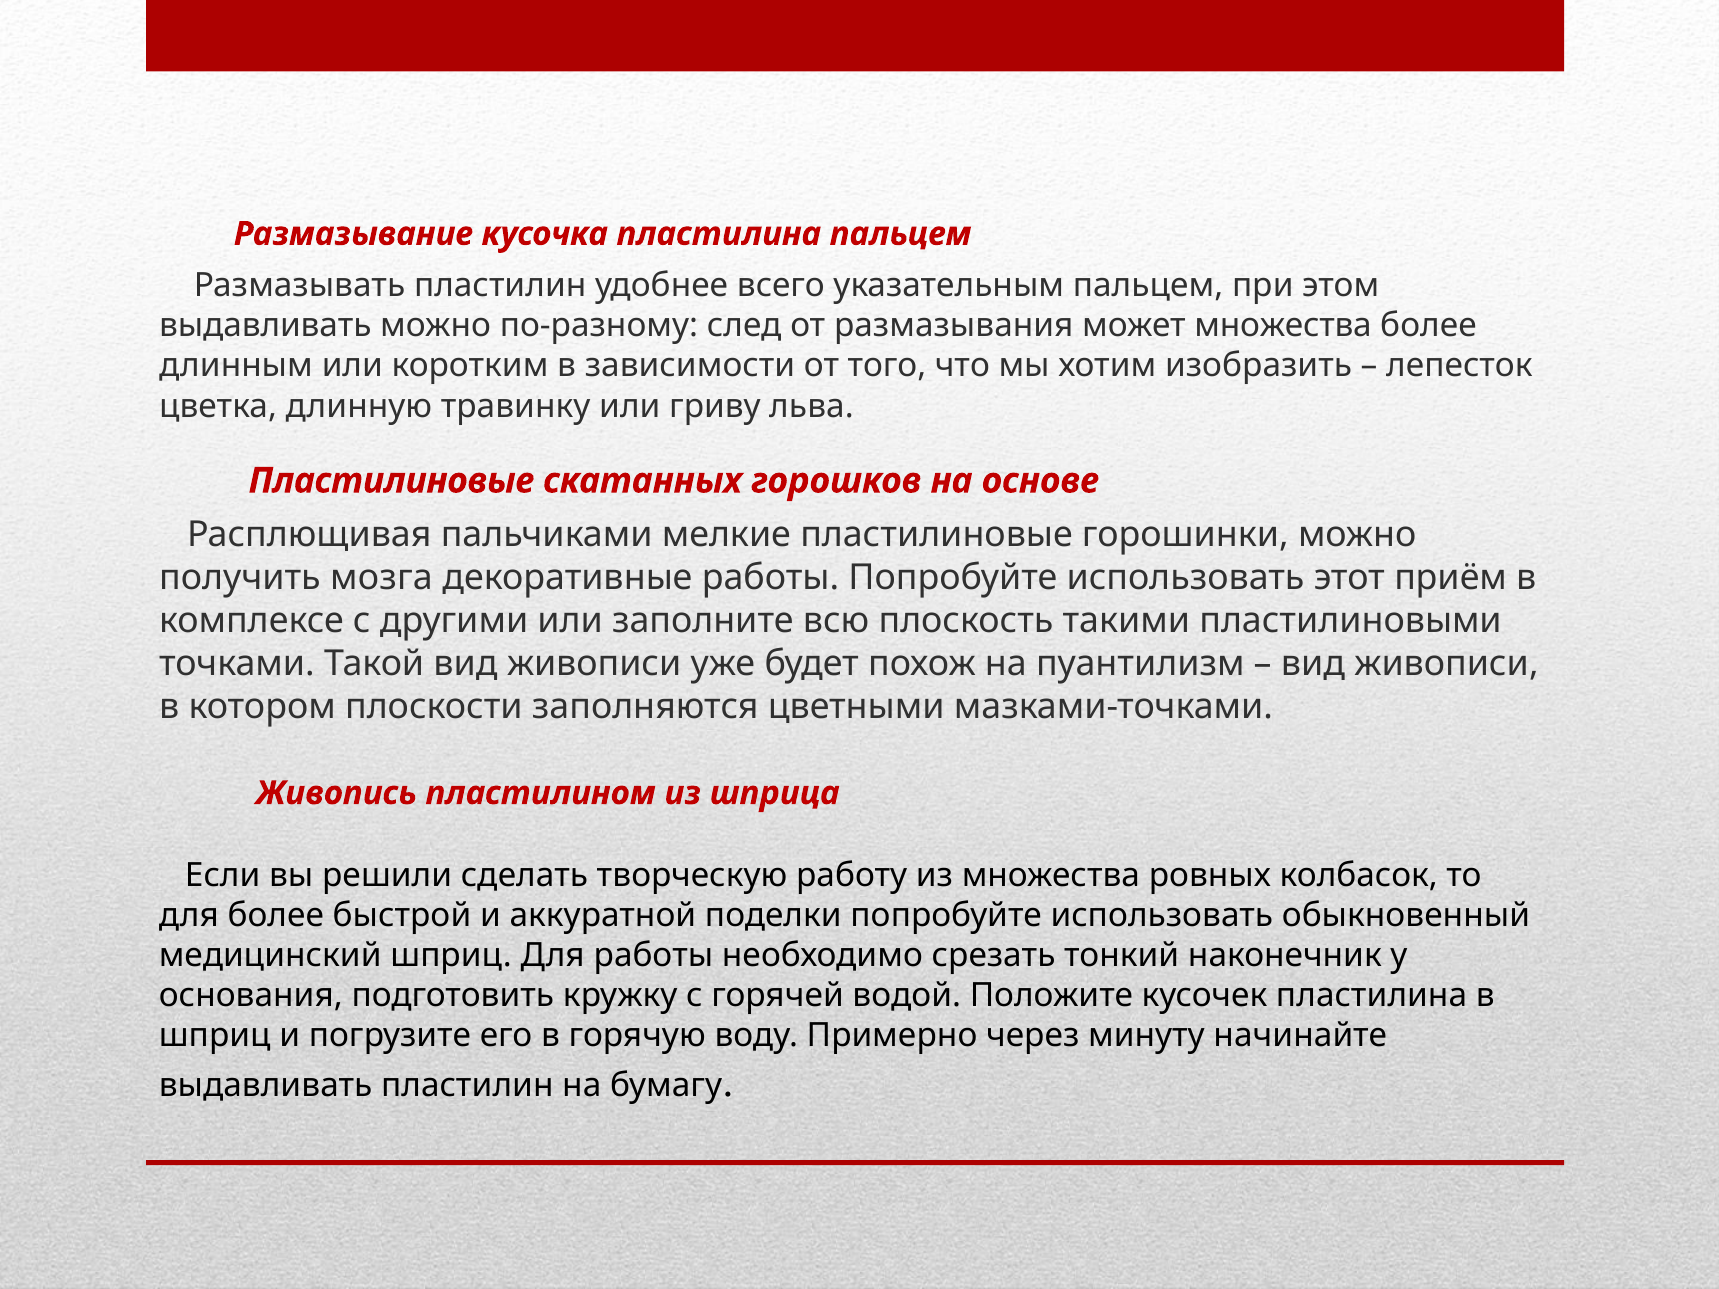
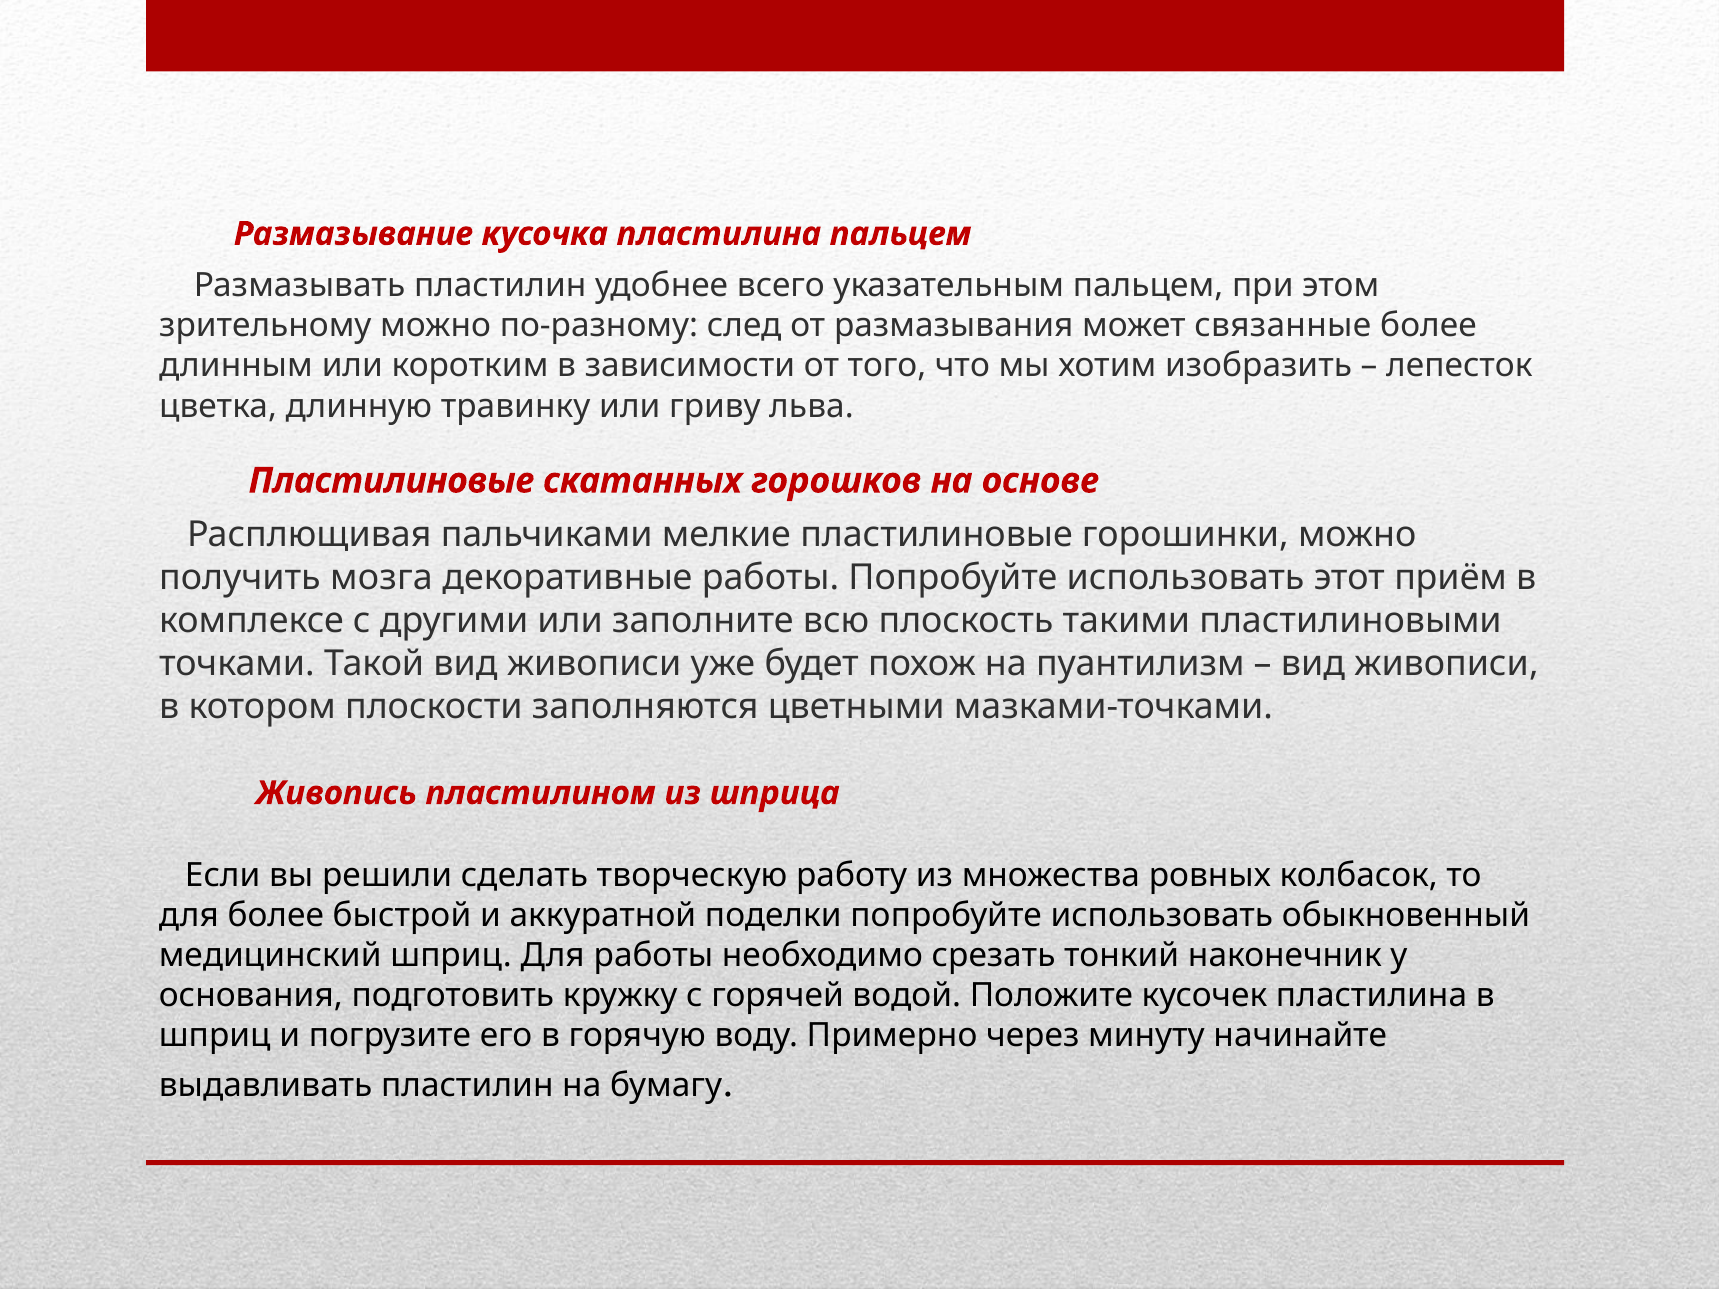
выдавливать: выдавливать -> зрительному (265, 326)
может множества: множества -> связанные (1283, 326)
